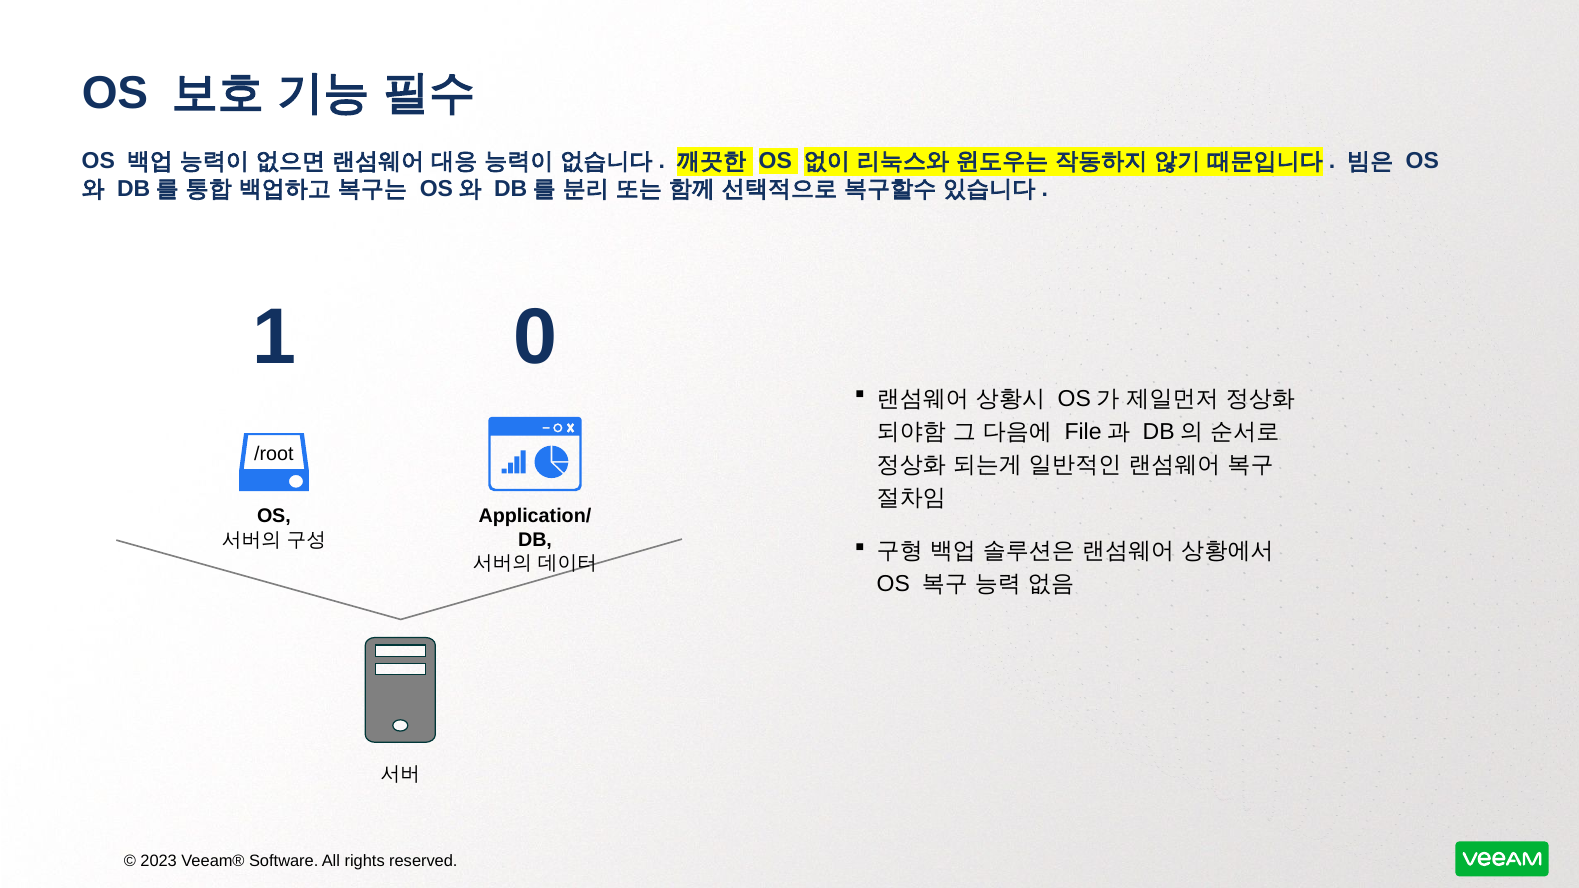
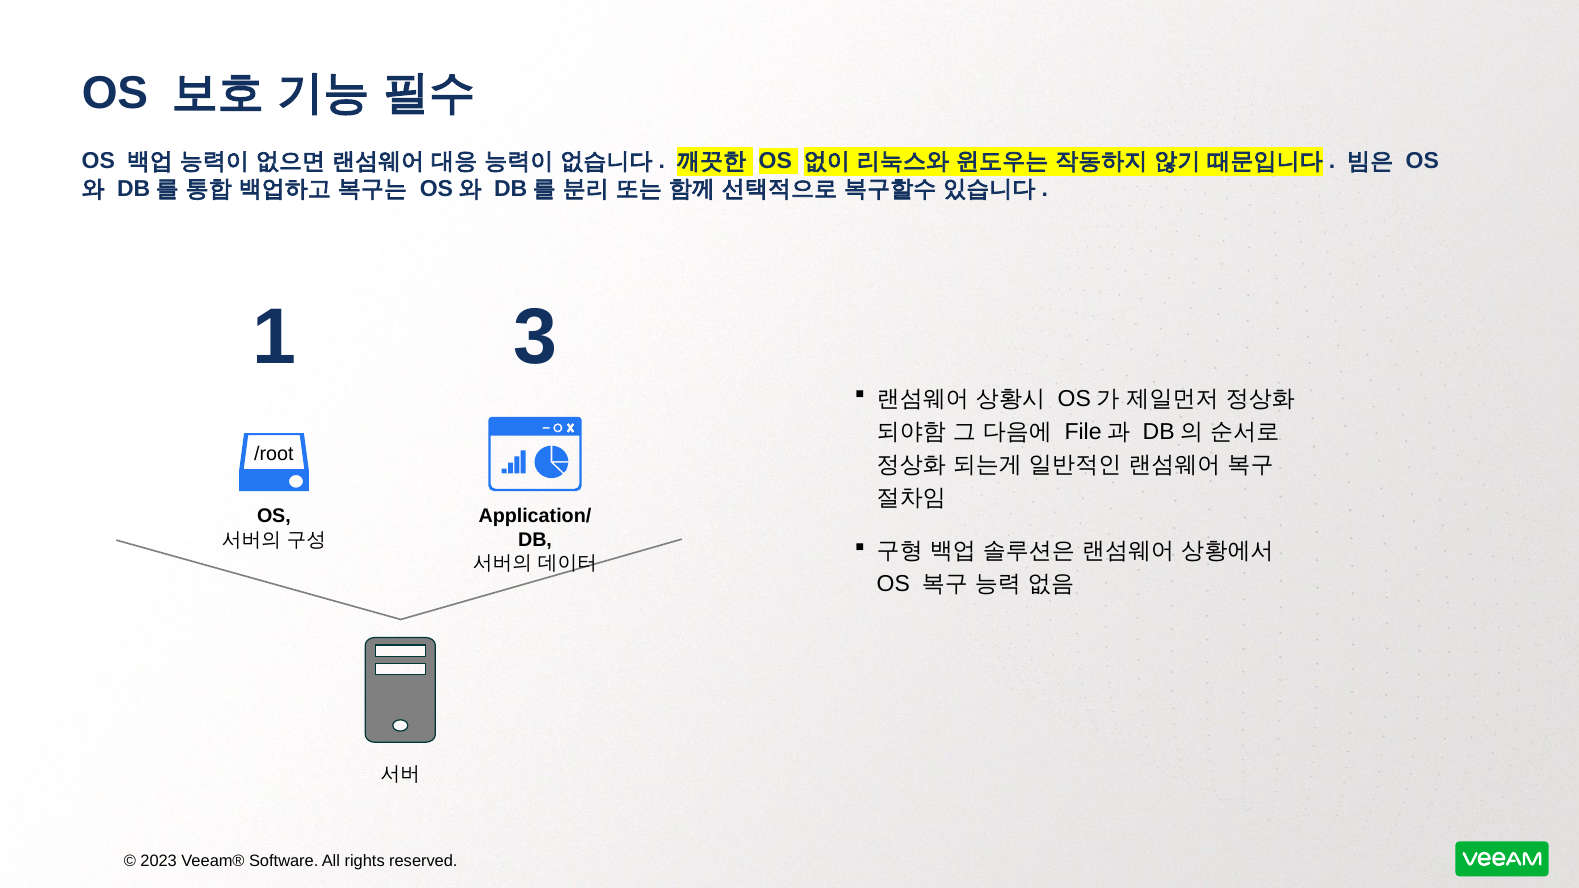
0: 0 -> 3 (535, 337)
